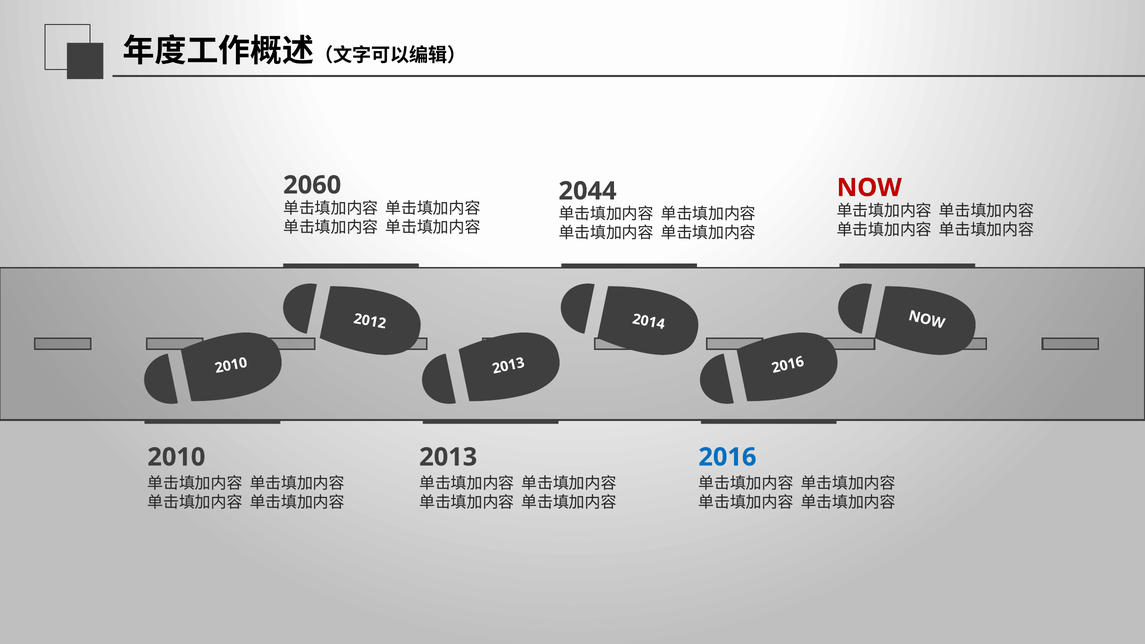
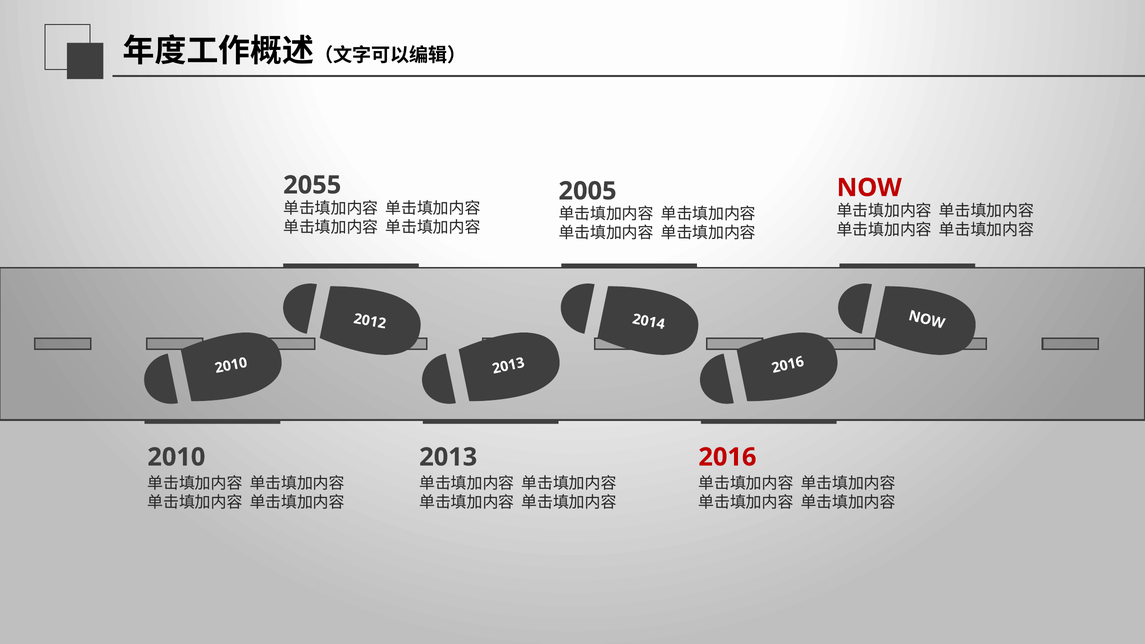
2060: 2060 -> 2055 (312, 185)
2044: 2044 -> 2005 (588, 191)
2016 colour: blue -> red (727, 457)
